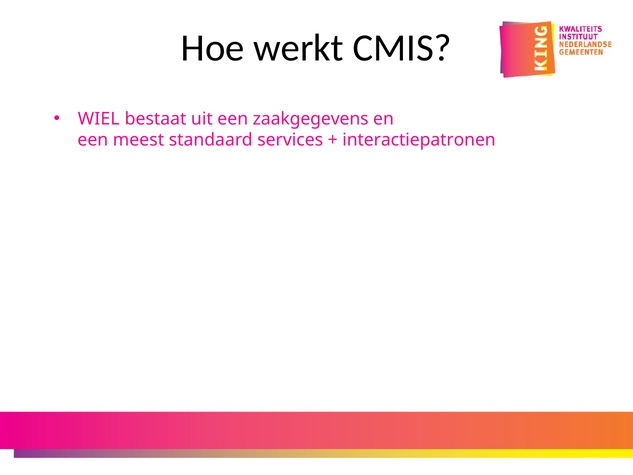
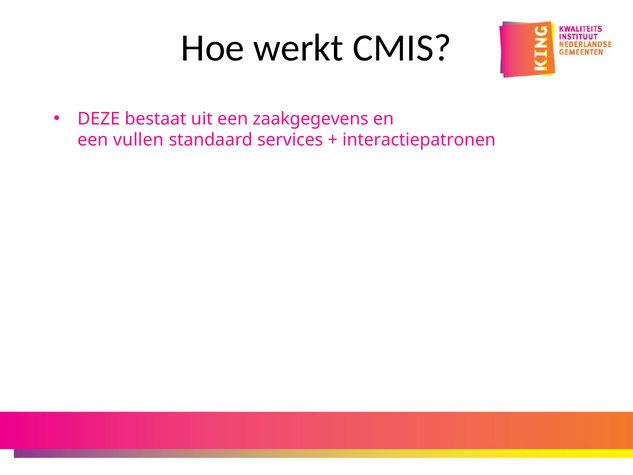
WIEL: WIEL -> DEZE (99, 119)
meest: meest -> vullen (138, 140)
